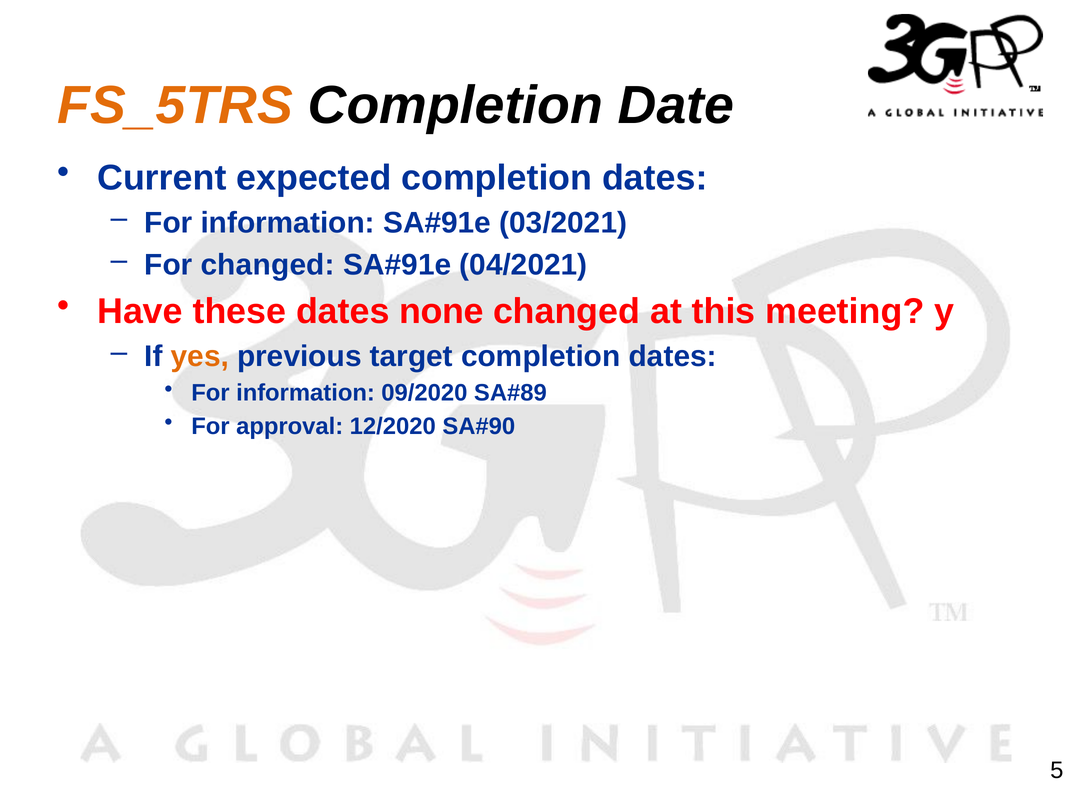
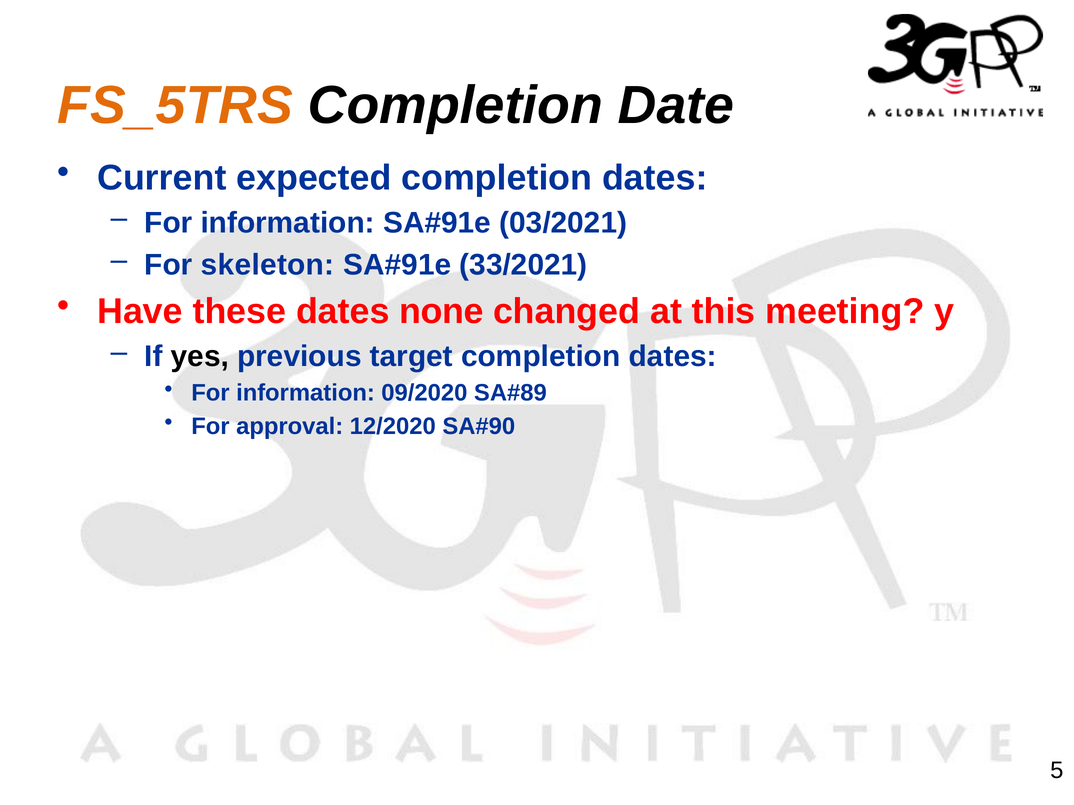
For changed: changed -> skeleton (268, 265)
04/2021: 04/2021 -> 33/2021 (523, 265)
yes colour: orange -> black (200, 357)
